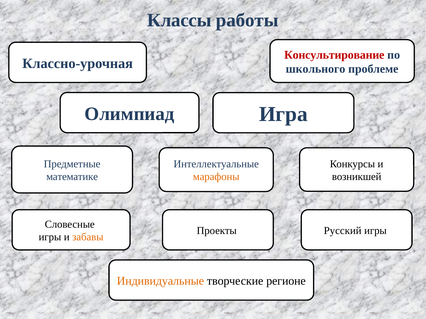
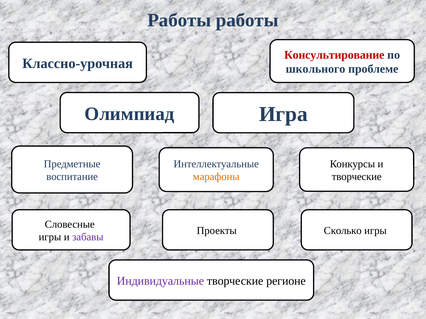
Классы: Классы -> Работы (179, 20)
математике: математике -> воспитание (72, 177)
возникшей: возникшей -> творческие (357, 177)
Русский: Русский -> Сколько (343, 231)
забавы colour: orange -> purple (88, 237)
Индивидуальные colour: orange -> purple (160, 281)
